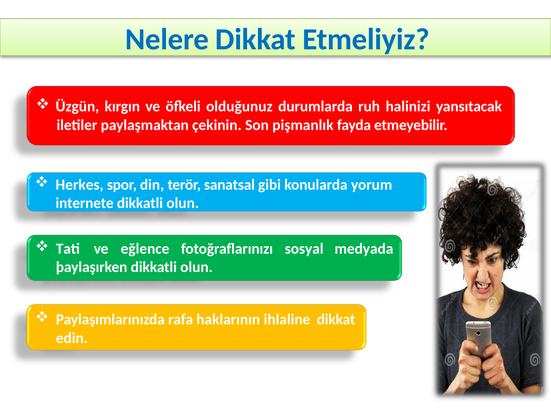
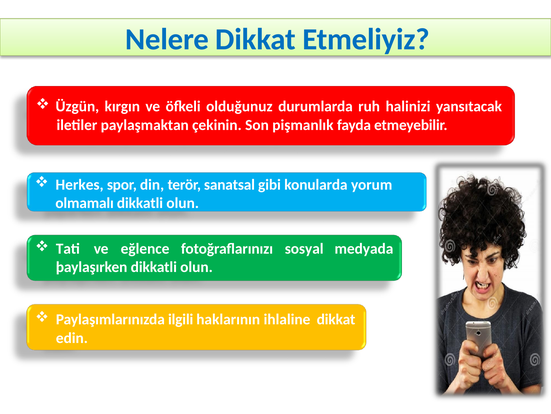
internete: internete -> olmamalı (85, 203)
rafa: rafa -> ilgili (181, 319)
